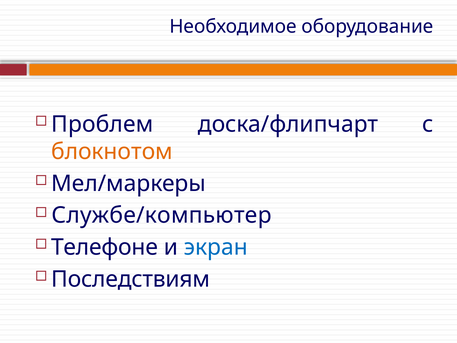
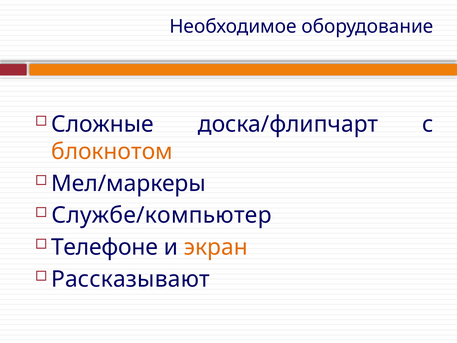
Проблем: Проблем -> Сложные (102, 124)
экран colour: blue -> orange (216, 247)
Последствиям: Последствиям -> Рассказывают (130, 279)
